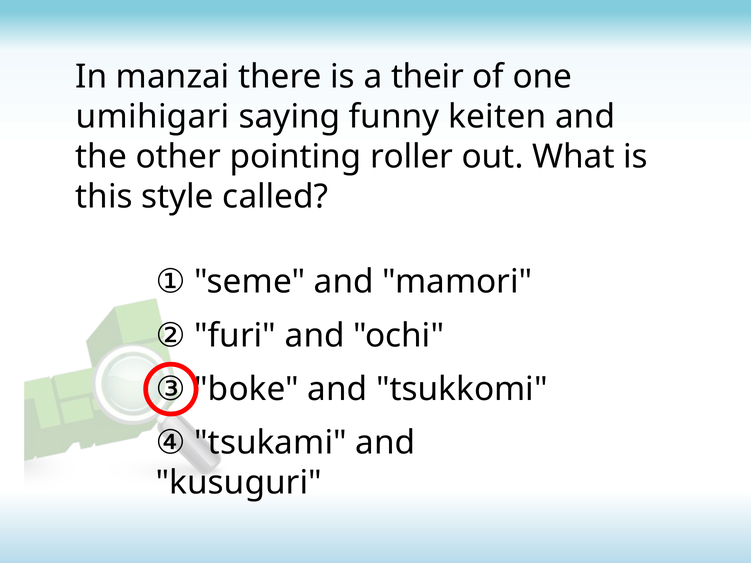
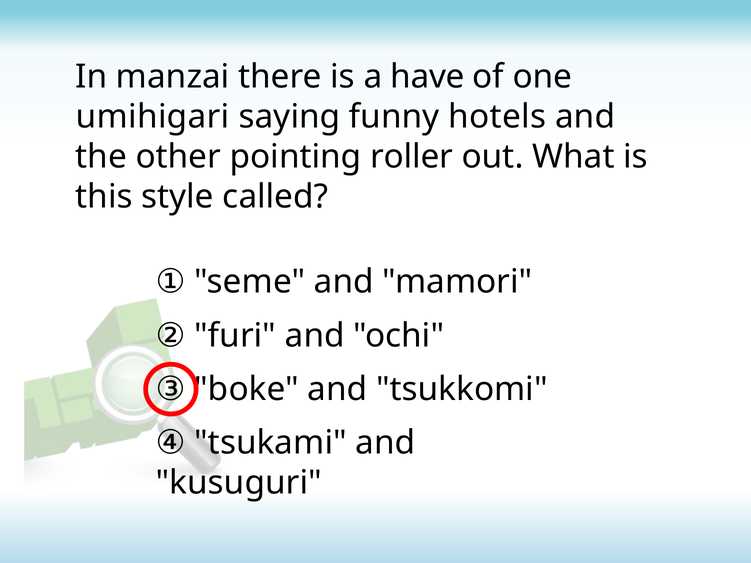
their: their -> have (427, 77)
keiten: keiten -> hotels (497, 117)
